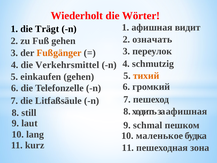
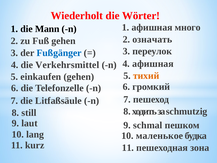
видит: видит -> много (188, 27)
Trägt: Trägt -> Mann (47, 29)
Fußgänger colour: orange -> blue (59, 53)
4 schmutzig: schmutzig -> афишная (153, 64)
за афишная: афишная -> schmutzig (187, 111)
